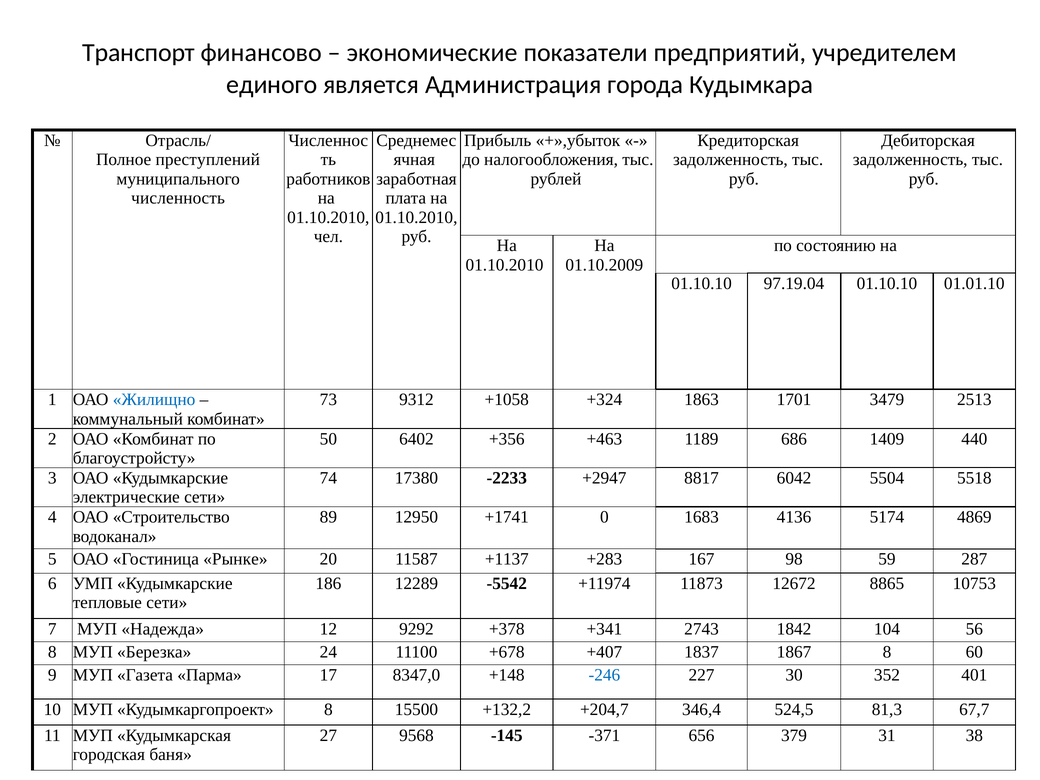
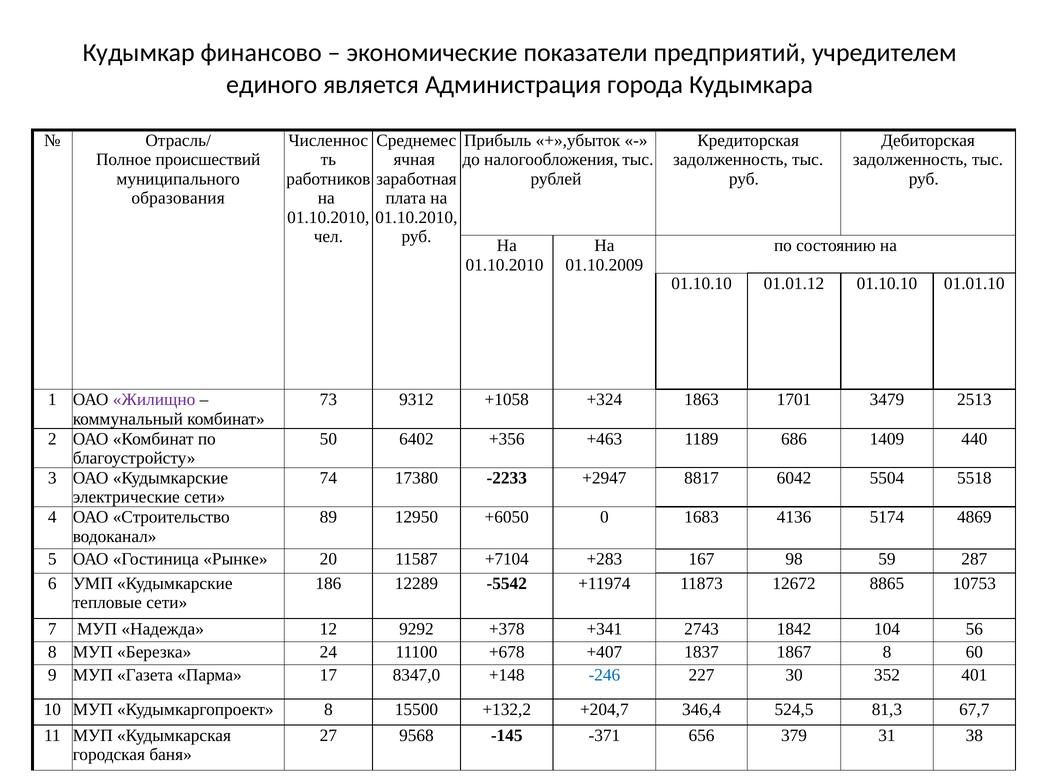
Транспорт: Транспорт -> Кудымкар (139, 53)
преступлений: преступлений -> происшествий (208, 160)
численность: численность -> образования (178, 198)
97.19.04: 97.19.04 -> 01.01.12 (794, 283)
Жилищно colour: blue -> purple (154, 400)
+1741: +1741 -> +6050 (507, 517)
+1137: +1137 -> +7104 (507, 559)
